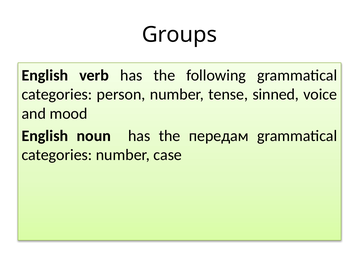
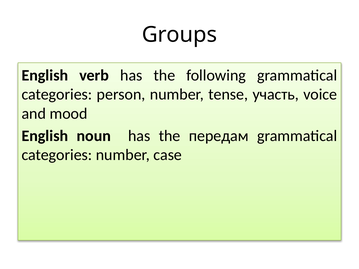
sinned: sinned -> участь (276, 94)
